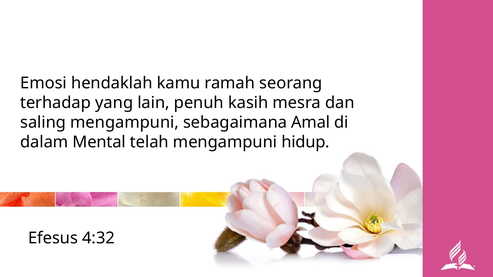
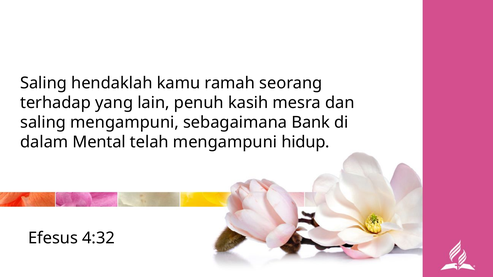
Emosi: Emosi -> Saling (44, 83)
Amal: Amal -> Bank (311, 123)
